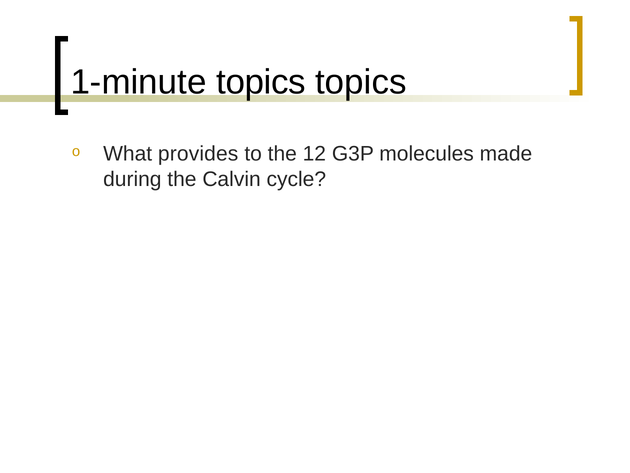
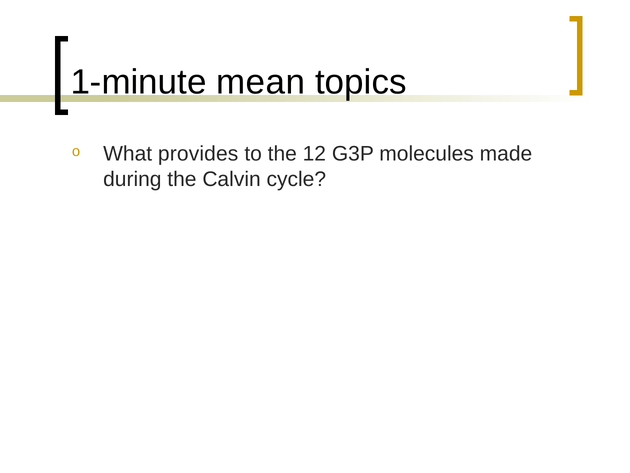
1-minute topics: topics -> mean (261, 82)
